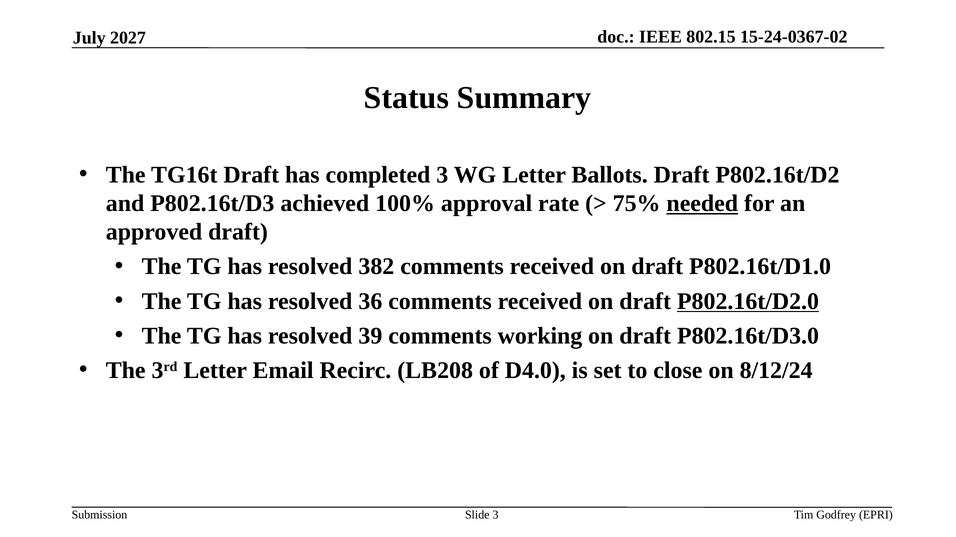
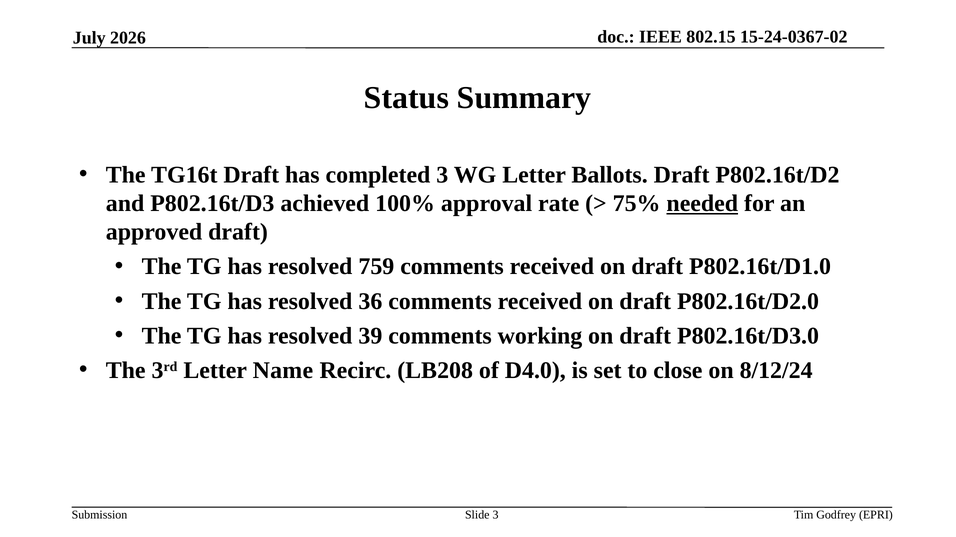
2027: 2027 -> 2026 (128, 38)
382: 382 -> 759 (376, 267)
P802.16t/D2.0 underline: present -> none (748, 302)
Email: Email -> Name (283, 371)
